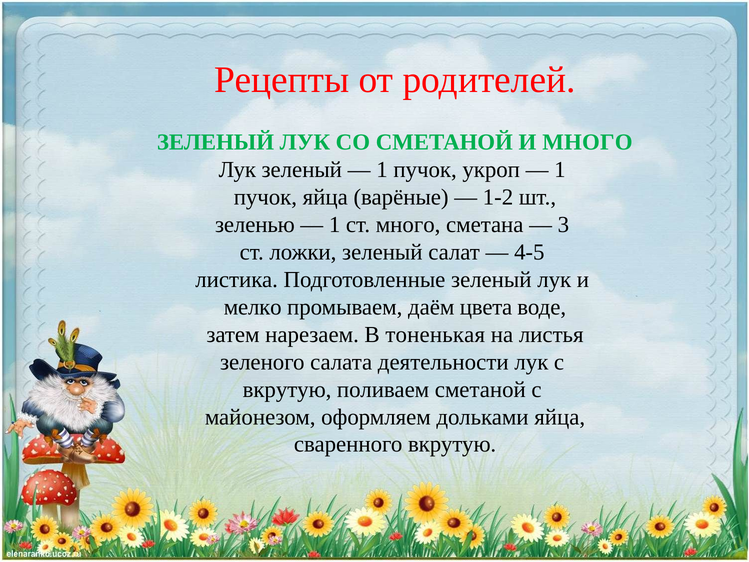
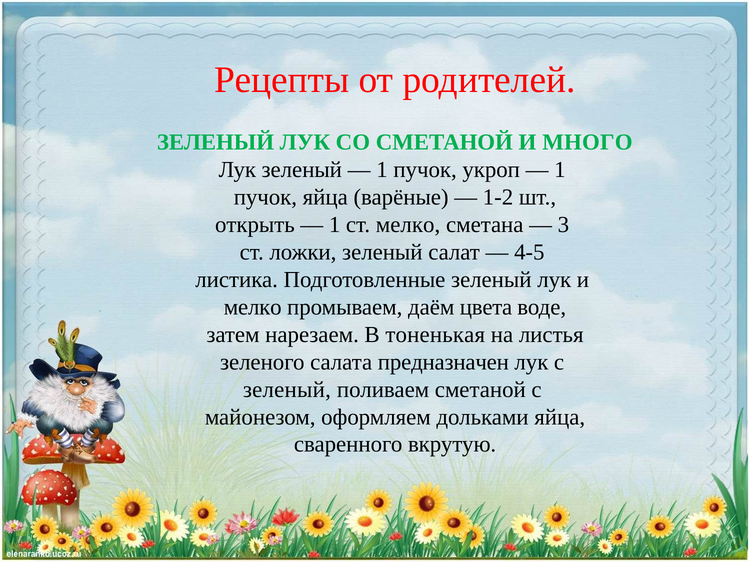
зеленью: зеленью -> открыть (255, 225)
ст много: много -> мелко (408, 225)
деятельности: деятельности -> предназначен (443, 362)
вкрутую: вкрутую -> зеленый (287, 389)
